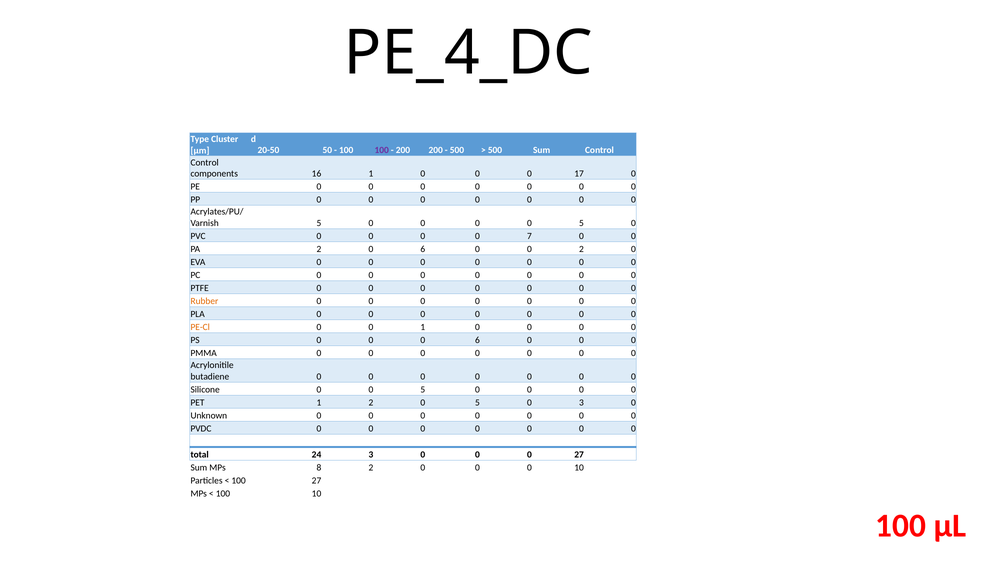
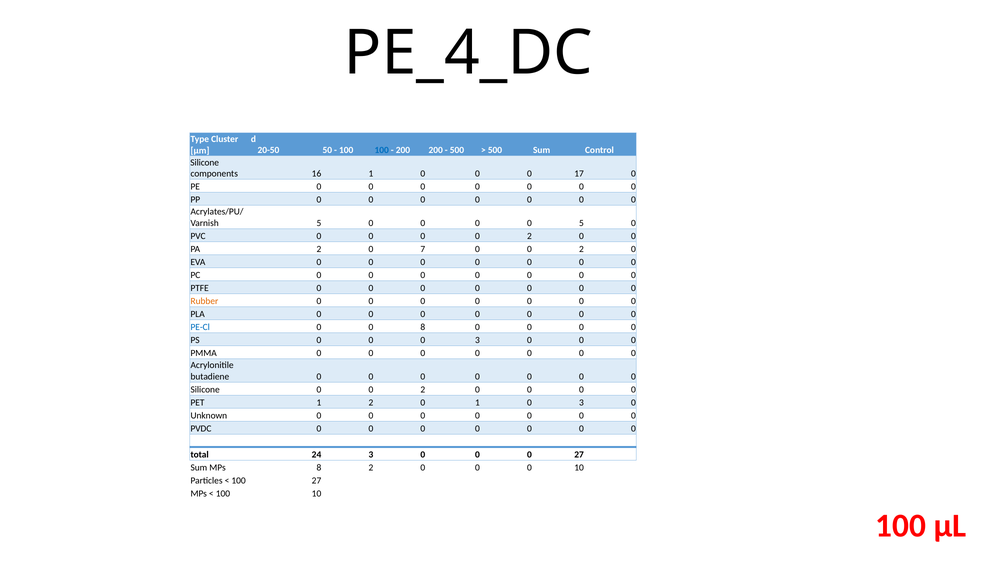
100 colour: purple -> blue (382, 150)
Control: Control -> Silicone (205, 163)
0 0 0 7: 7 -> 2 (529, 236)
2 0 6: 6 -> 7 (423, 249)
PE-Cl colour: orange -> blue (200, 327)
0 1: 1 -> 8 (423, 327)
0 0 6: 6 -> 3 (477, 340)
Silicone 0 0 5: 5 -> 2 (423, 390)
2 0 5: 5 -> 1 (477, 403)
